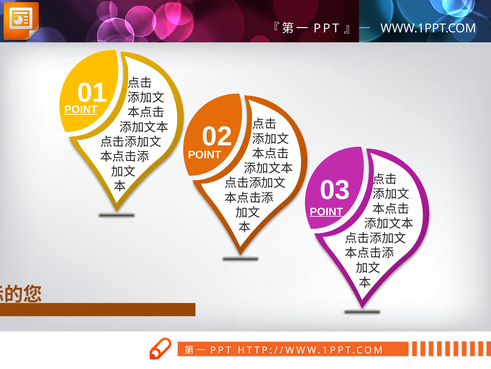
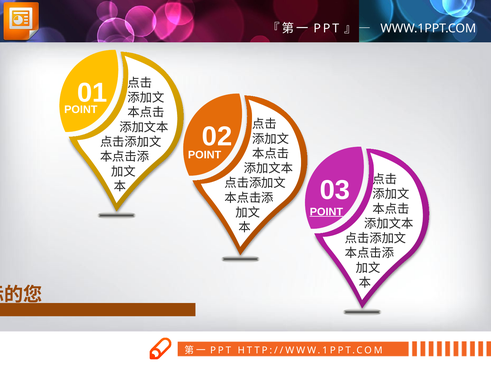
POINT underline: present -> none (81, 109)
